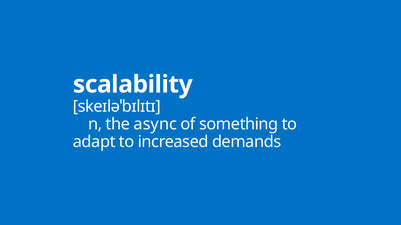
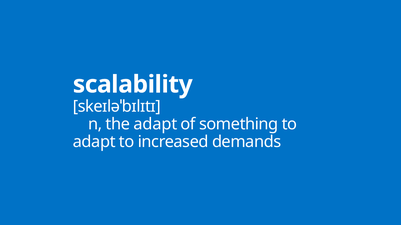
the async: async -> adapt (155, 124)
